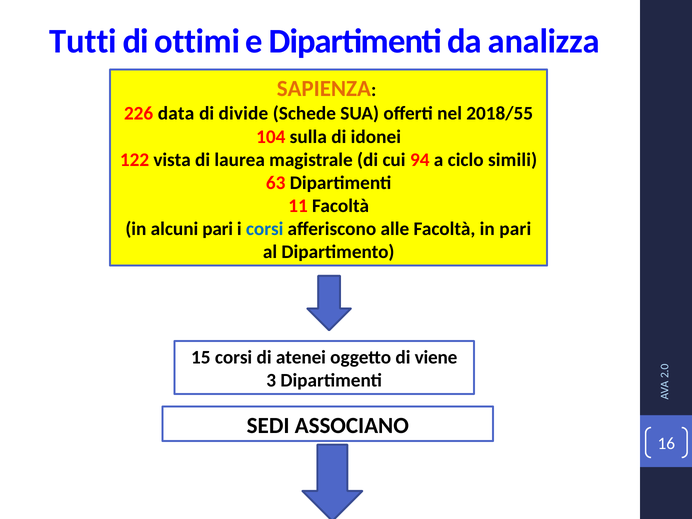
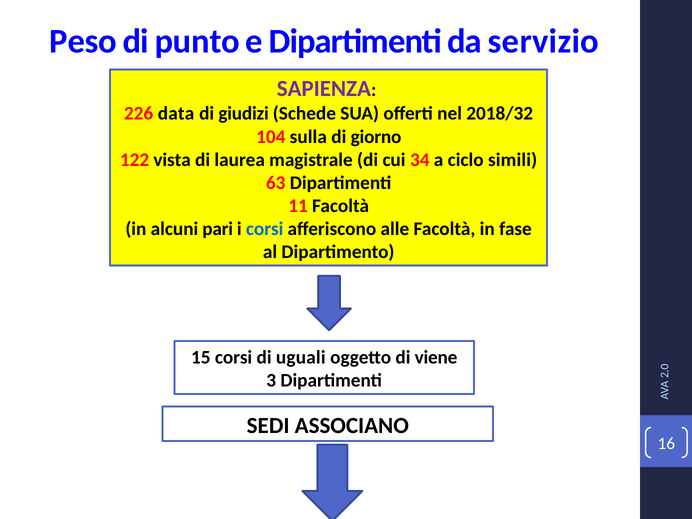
Tutti: Tutti -> Peso (83, 41)
ottimi: ottimi -> punto (197, 41)
analizza: analizza -> servizio (543, 41)
SAPIENZA colour: orange -> purple (324, 88)
divide: divide -> giudizi (244, 114)
2018/55: 2018/55 -> 2018/32 (500, 114)
idonei: idonei -> giorno (376, 137)
94: 94 -> 34 (420, 160)
in pari: pari -> fase (515, 229)
atenei: atenei -> uguali (301, 357)
